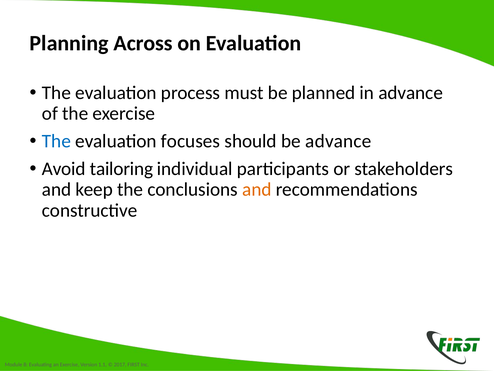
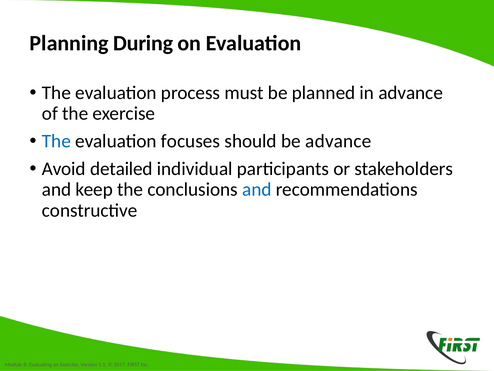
Across: Across -> During (143, 43)
tailoring: tailoring -> detailed (121, 169)
and colour: orange -> blue (257, 189)
